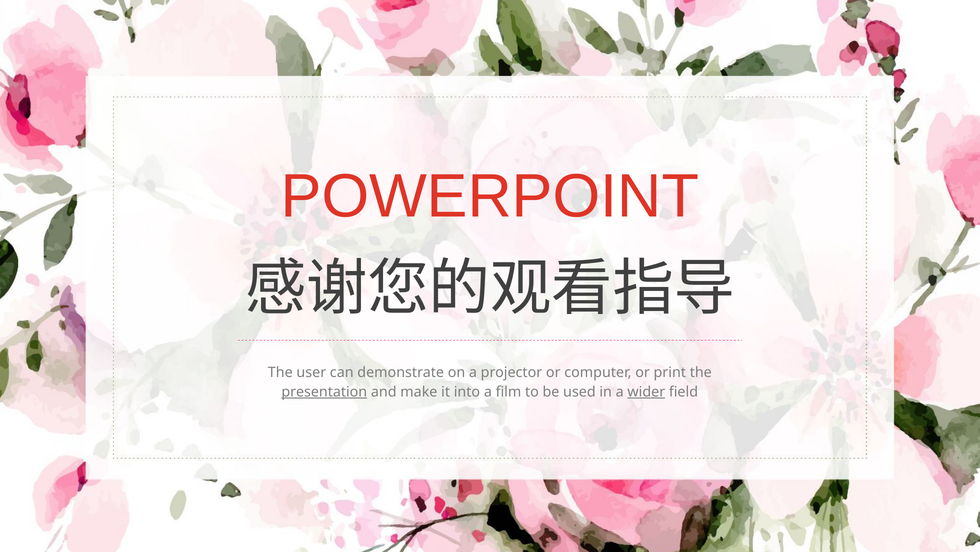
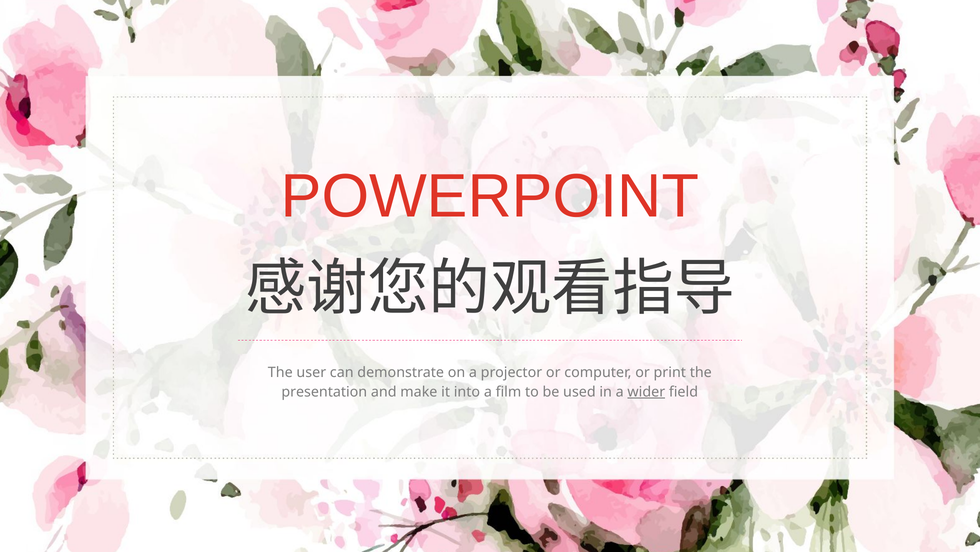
presentation underline: present -> none (324, 391)
